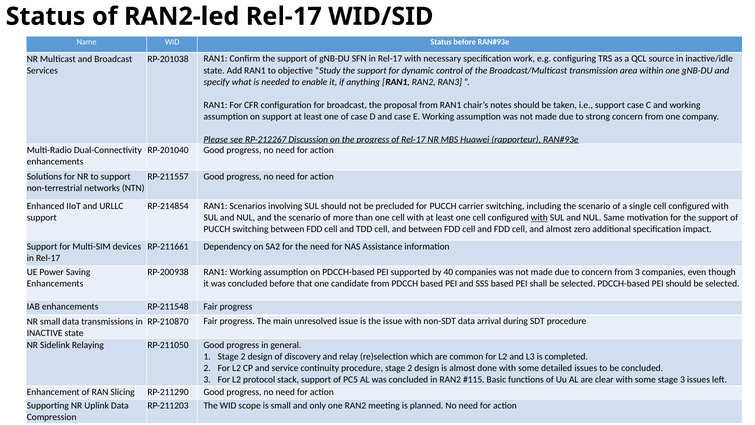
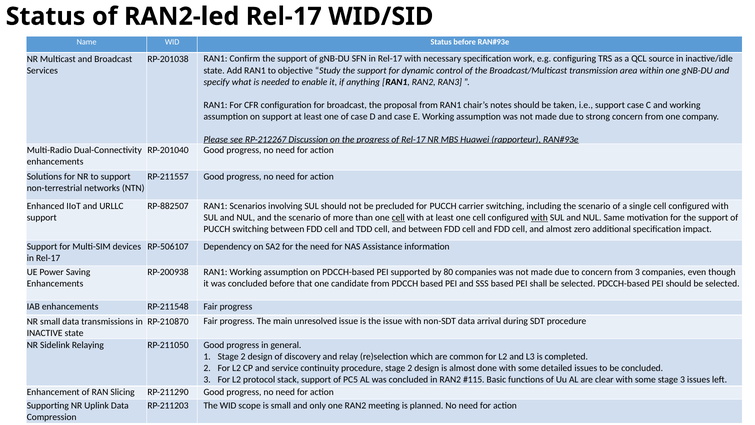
RP-214854: RP-214854 -> RP-882507 (168, 206)
cell underline: none -> present (398, 217)
RP-211661: RP-211661 -> RP-506107 (168, 246)
40: 40 -> 80 (448, 272)
